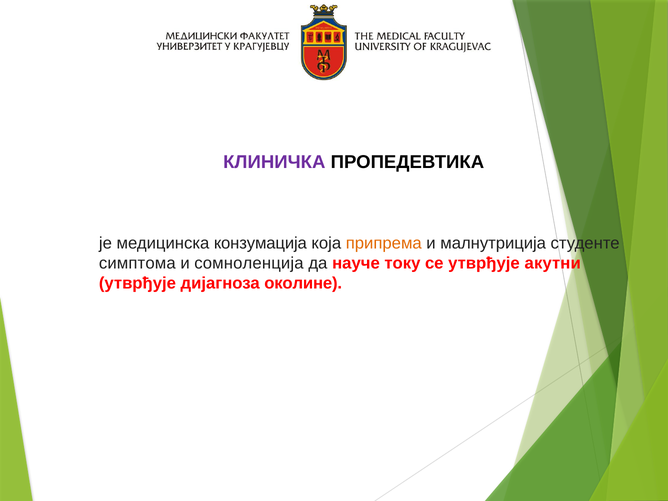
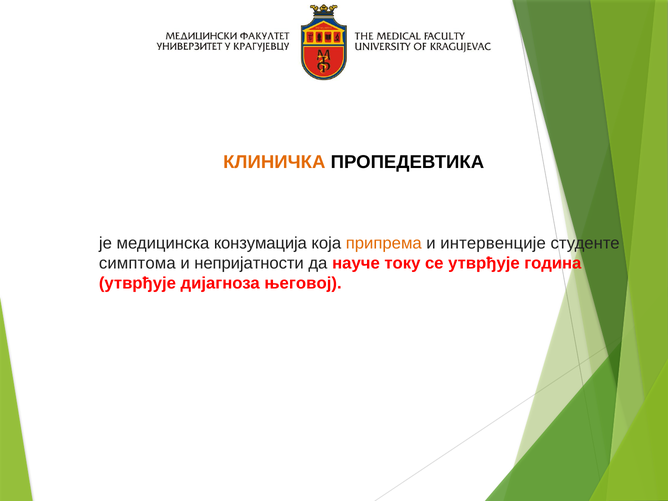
КЛИНИЧКА colour: purple -> orange (274, 162)
малнутриција: малнутриција -> интервенције (493, 243)
сомноленција: сомноленција -> непријатности (249, 263)
акутни: акутни -> година (553, 263)
околине: околине -> његовој (303, 283)
